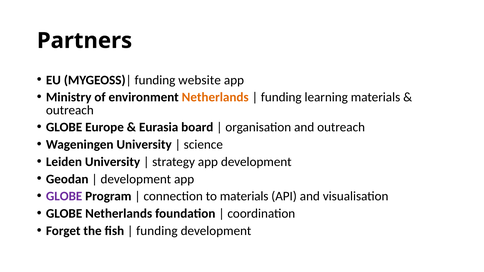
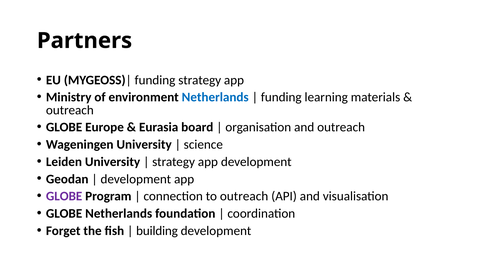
funding website: website -> strategy (200, 80)
Netherlands colour: orange -> blue (215, 97)
to materials: materials -> outreach (244, 196)
funding: funding -> building (157, 231)
